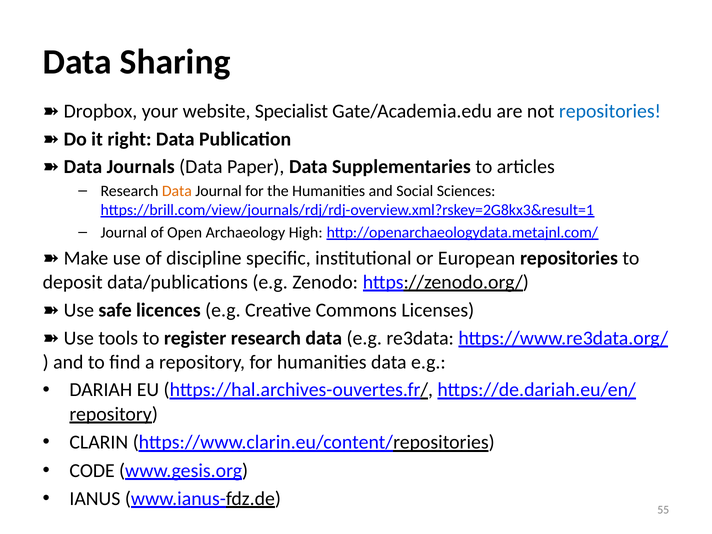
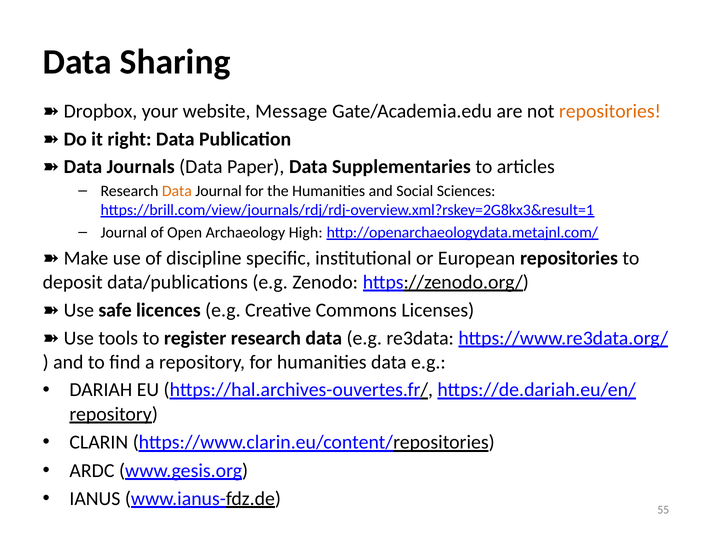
Specialist: Specialist -> Message (291, 111)
repositories colour: blue -> orange (610, 111)
CODE: CODE -> ARDC (92, 470)
